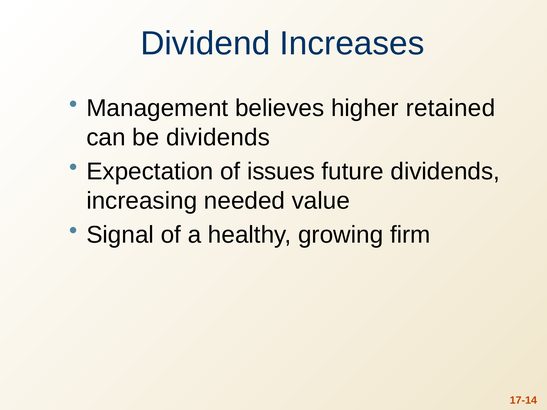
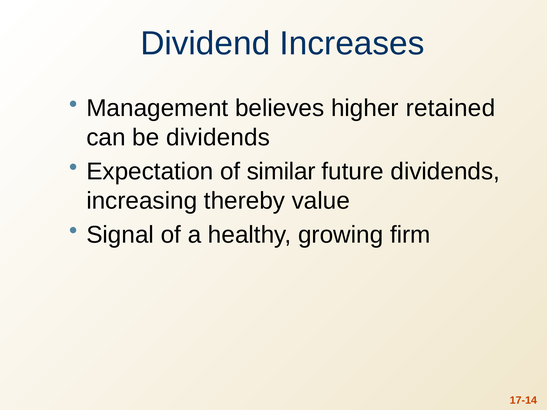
issues: issues -> similar (281, 172)
needed: needed -> thereby (245, 201)
